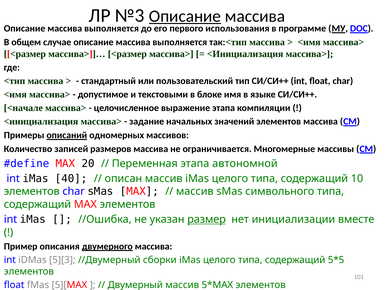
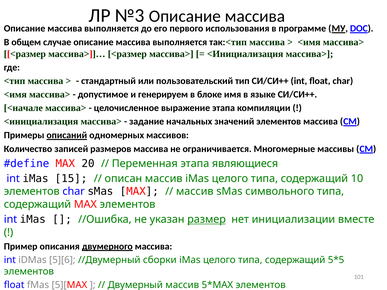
Описание underline: present -> none (185, 16)
текстовыми: текстовыми -> генерируем (163, 95)
автономной: автономной -> являющиеся (245, 164)
40: 40 -> 15 (71, 179)
5][3: 5][3 -> 5][6 (62, 260)
